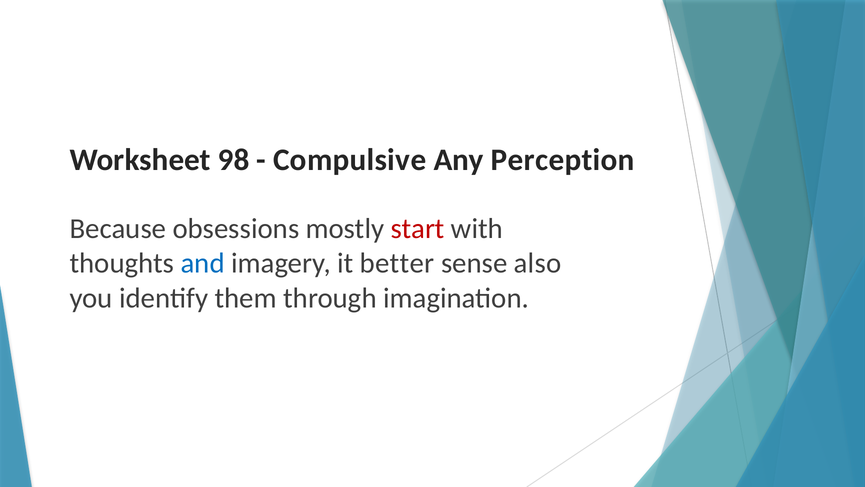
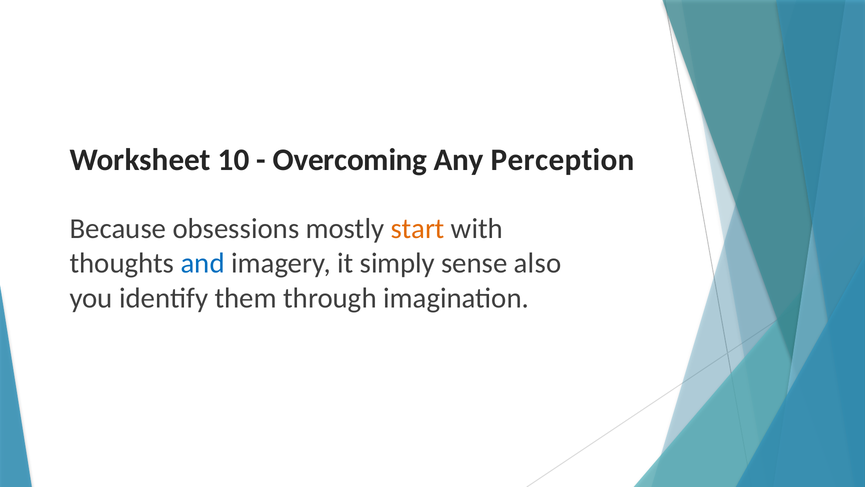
98: 98 -> 10 (234, 160)
Compulsive: Compulsive -> Overcoming (350, 160)
start colour: red -> orange (418, 229)
better: better -> simply (397, 263)
